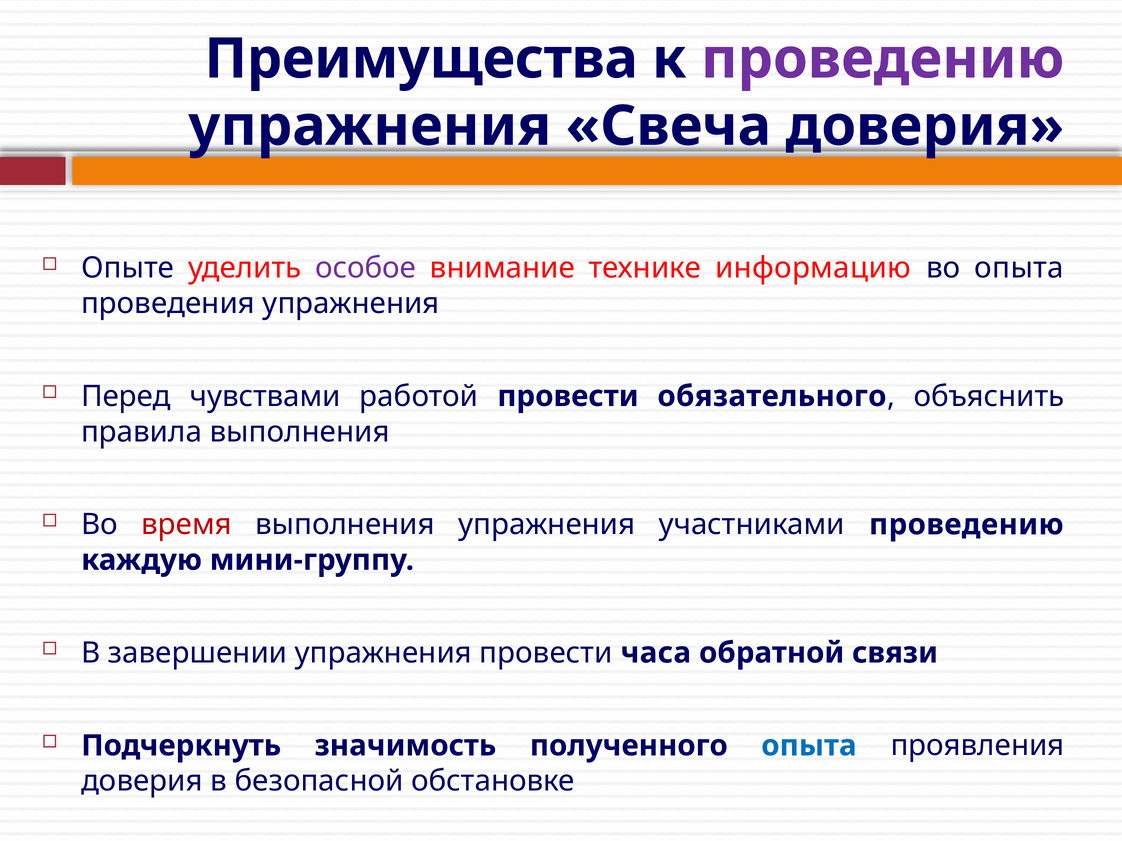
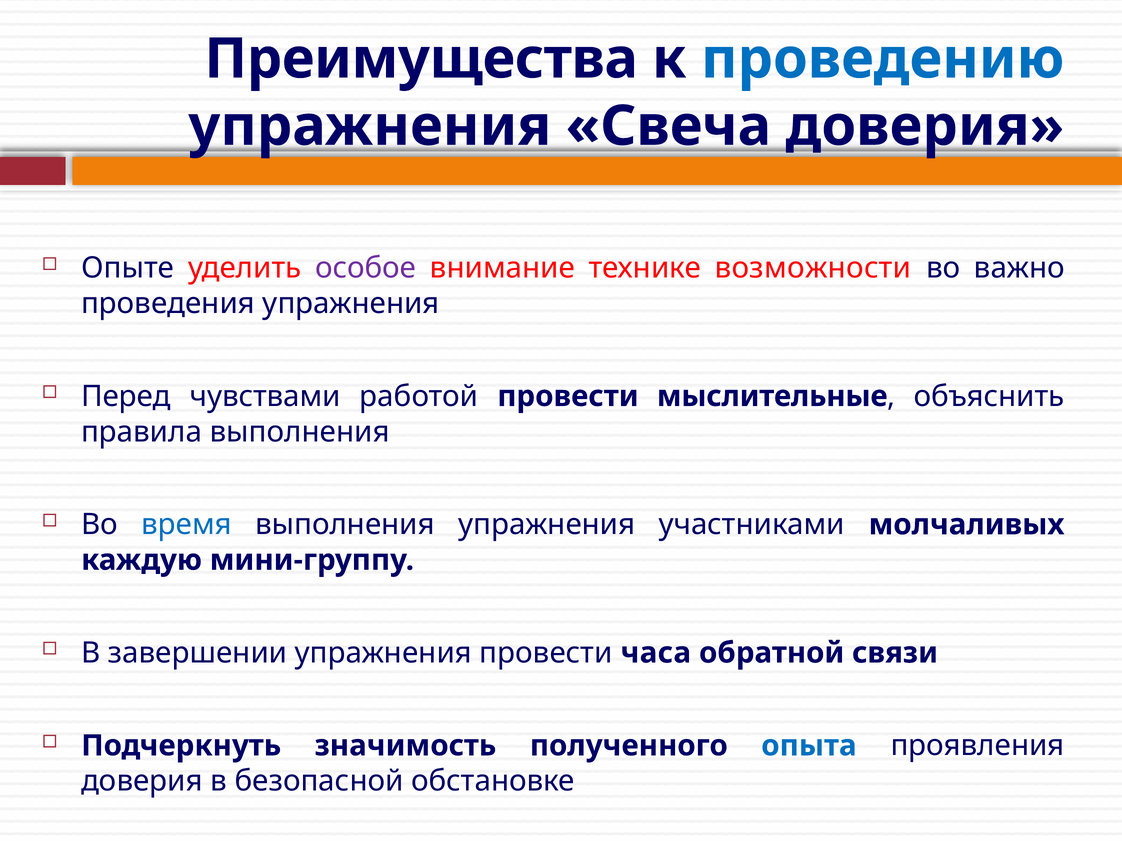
проведению colour: purple -> blue (883, 59)
информацию: информацию -> возможности (813, 268)
во опыта: опыта -> важно (1019, 268)
обязательного: обязательного -> мыслительные (772, 396)
время colour: red -> blue (187, 525)
участниками проведению: проведению -> молчаливых (966, 525)
